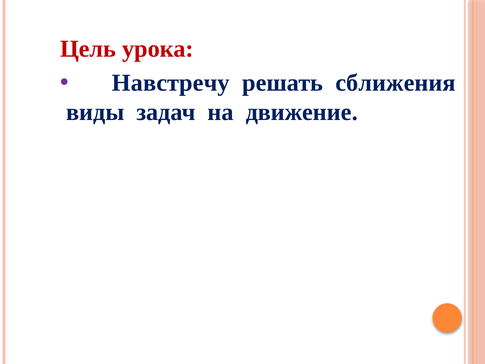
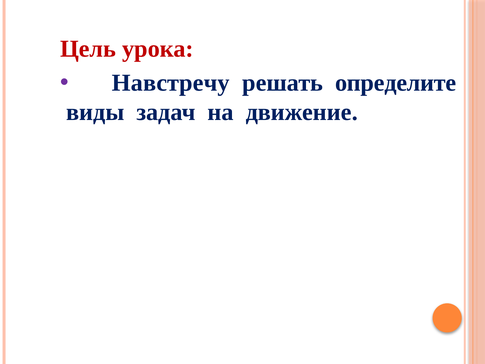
сближения: сближения -> определите (396, 83)
